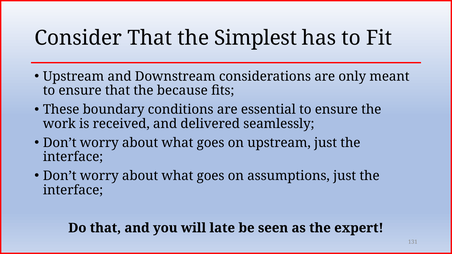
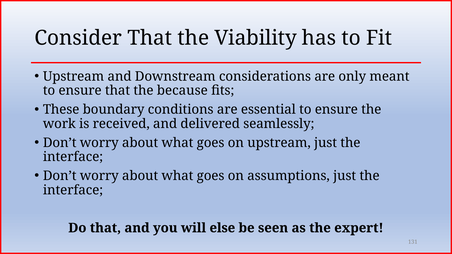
Simplest: Simplest -> Viability (256, 38)
late: late -> else (222, 228)
